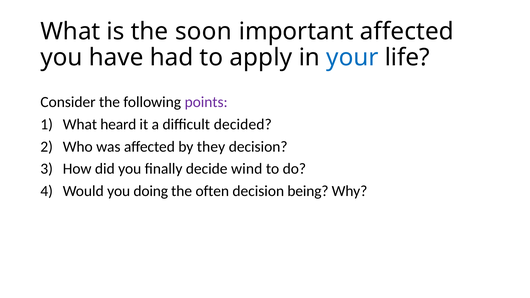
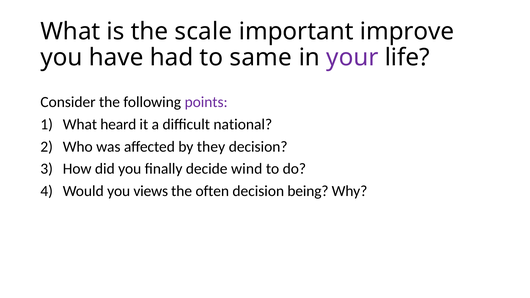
soon: soon -> scale (203, 31)
important affected: affected -> improve (407, 31)
apply: apply -> same (261, 58)
your colour: blue -> purple (352, 58)
decided: decided -> national (243, 124)
doing: doing -> views (151, 191)
